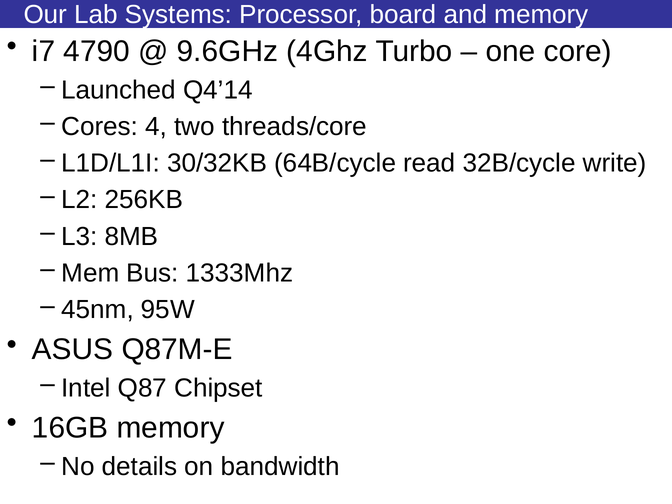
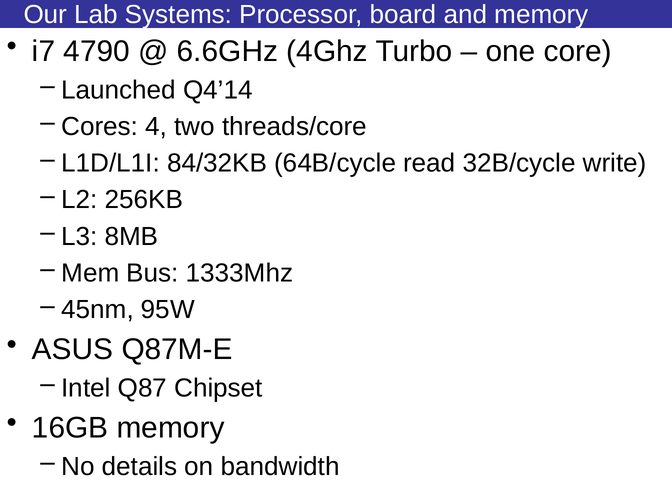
9.6GHz: 9.6GHz -> 6.6GHz (227, 51)
30/32KB: 30/32KB -> 84/32KB (217, 163)
